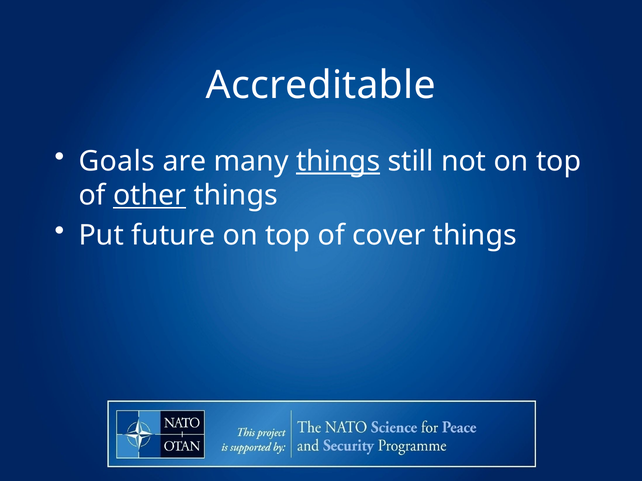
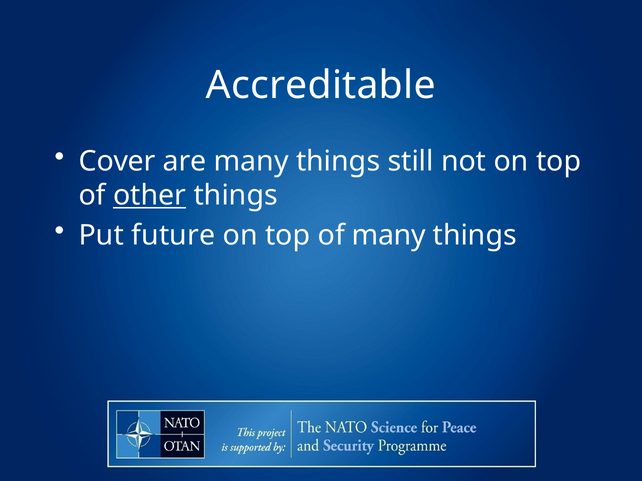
Goals: Goals -> Cover (117, 161)
things underline: present -> none (338, 161)
of cover: cover -> many (389, 236)
